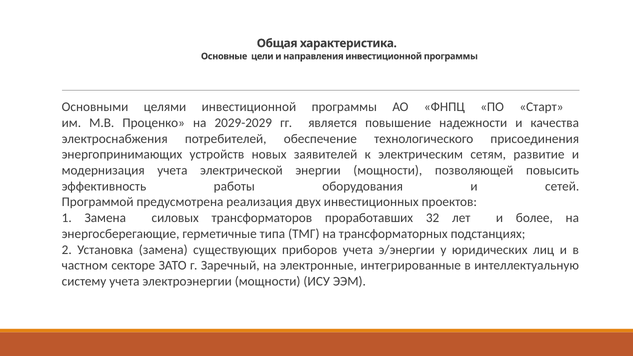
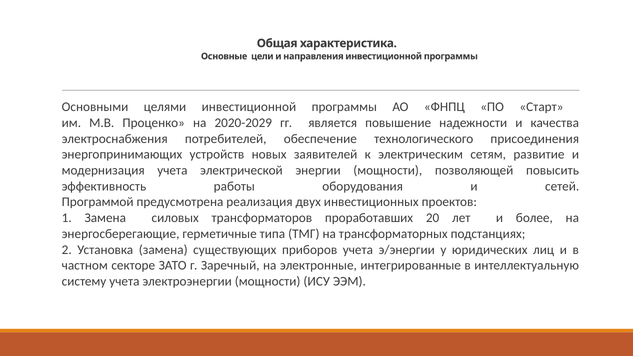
2029-2029: 2029-2029 -> 2020-2029 (243, 123)
32: 32 -> 20 (433, 218)
